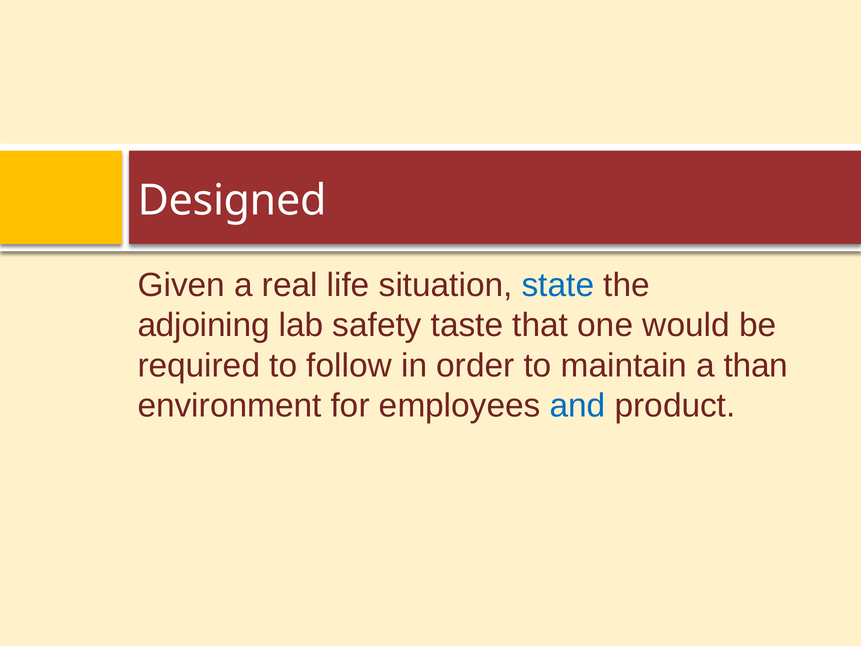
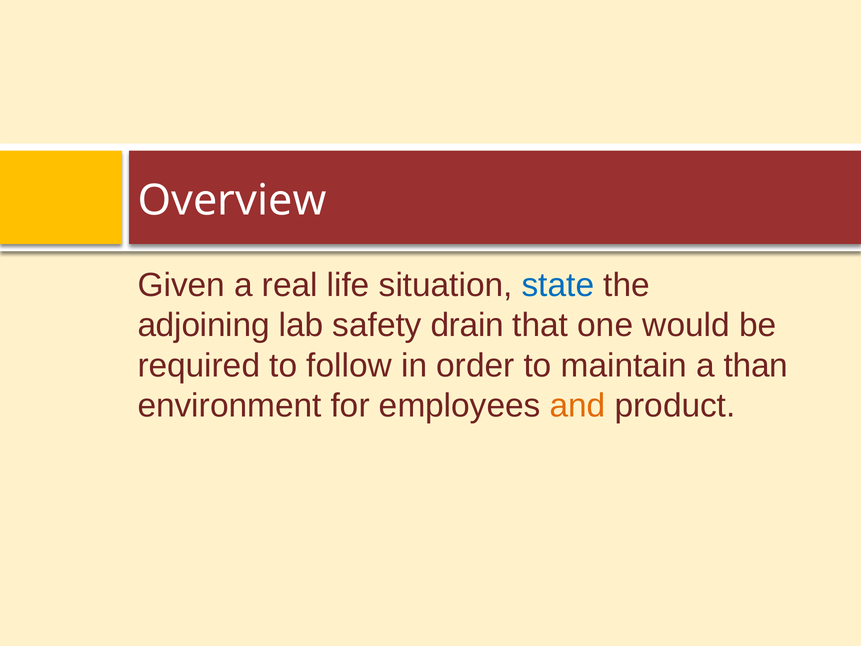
Designed: Designed -> Overview (232, 200)
taste: taste -> drain (467, 325)
and colour: blue -> orange (578, 406)
